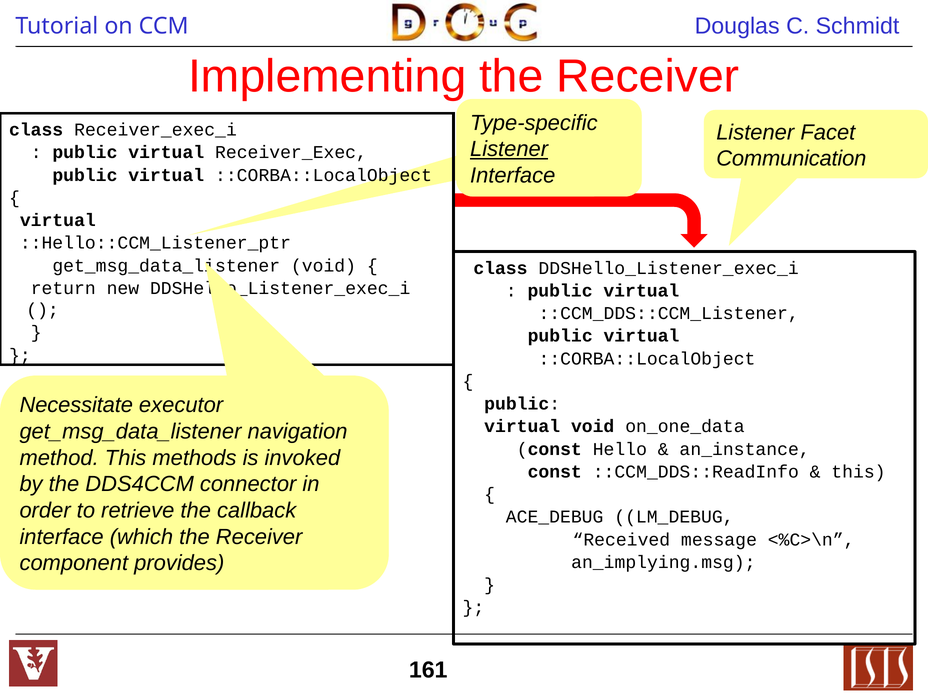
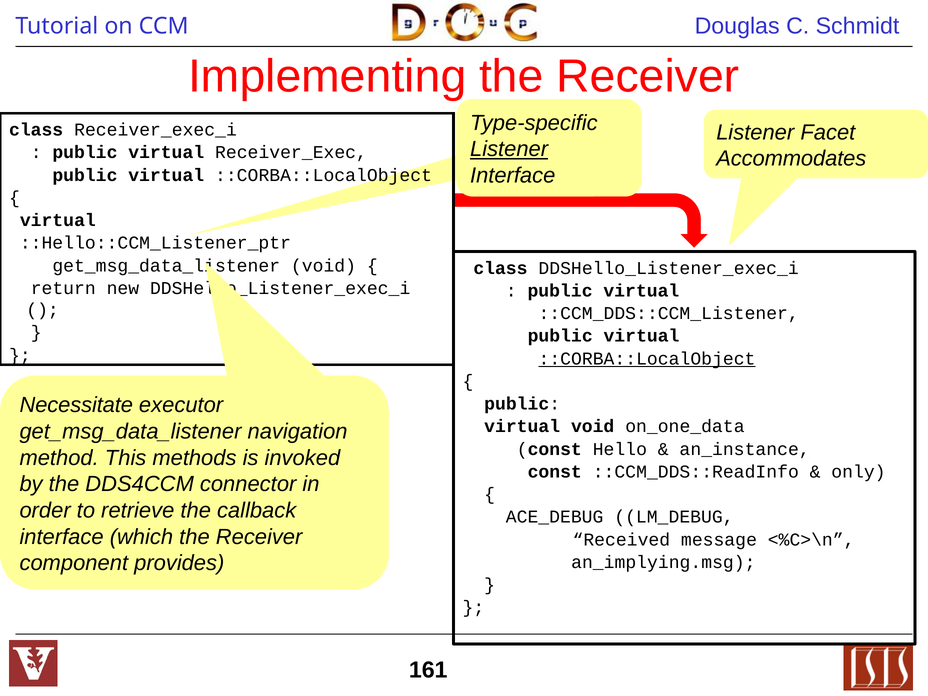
Communication: Communication -> Accommodates (791, 159)
::CORBA::LocalObject underline: none -> present (647, 359)
this: this -> only (858, 472)
